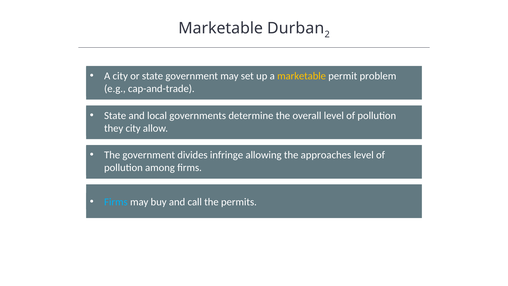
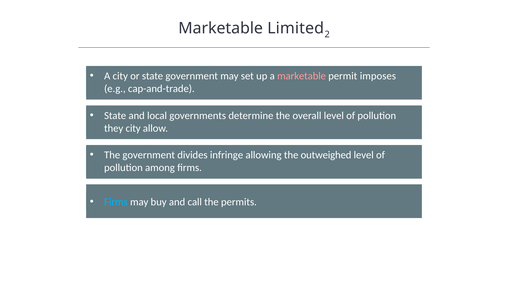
Durban: Durban -> Limited (296, 28)
marketable colour: yellow -> pink (302, 76)
problem: problem -> imposes (378, 76)
approaches: approaches -> outweighed (326, 155)
